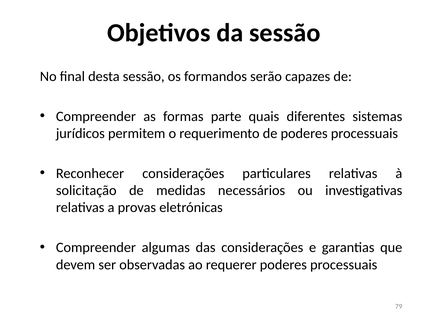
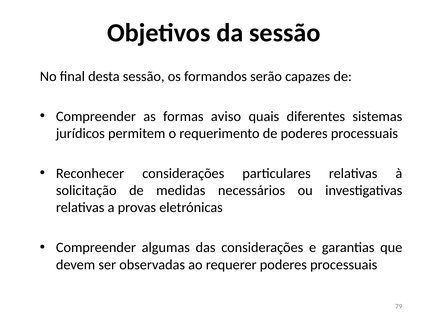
parte: parte -> aviso (226, 116)
